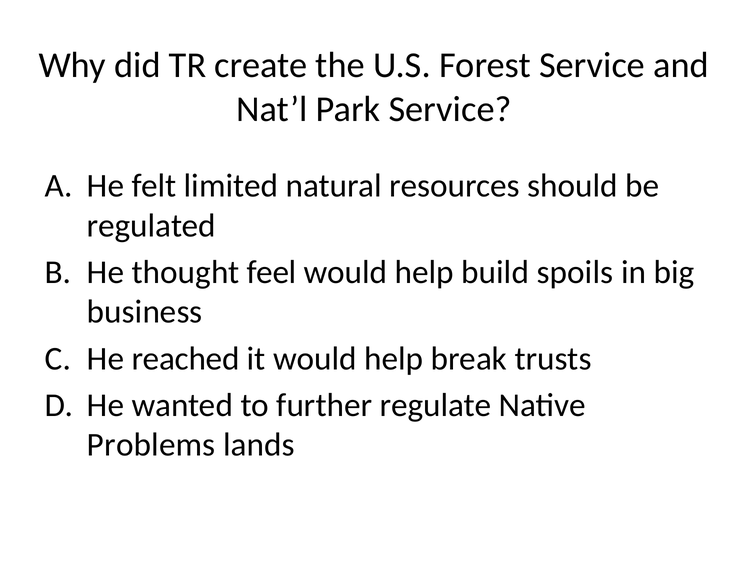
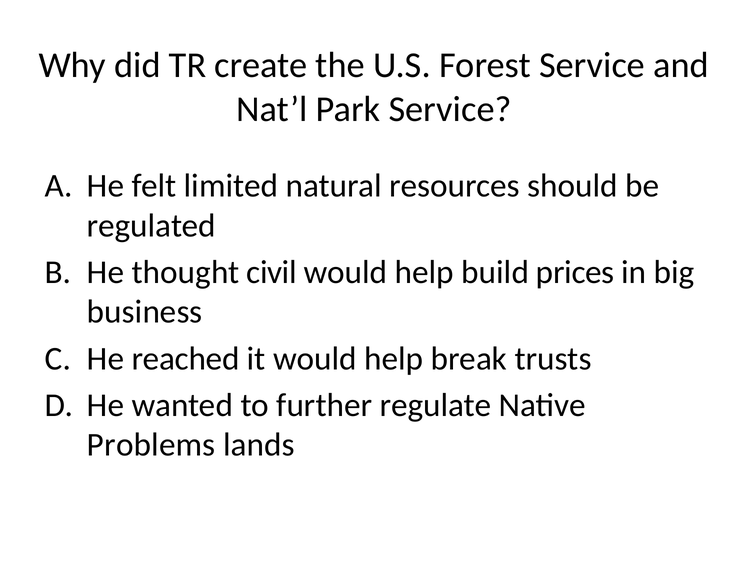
feel: feel -> civil (272, 272)
spoils: spoils -> prices (575, 272)
